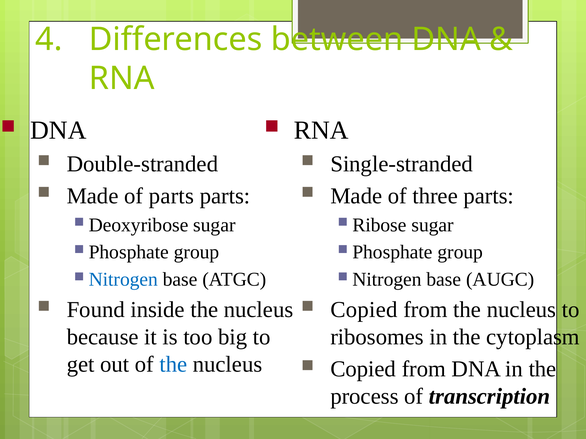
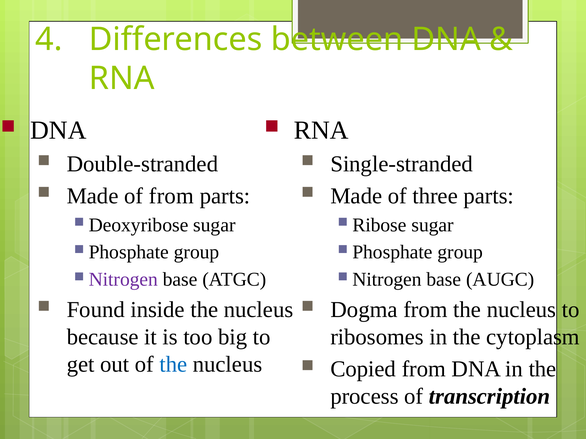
of parts: parts -> from (171, 196)
Nitrogen colour: blue -> purple (123, 280)
Copied: Copied -> Dogma (364, 310)
